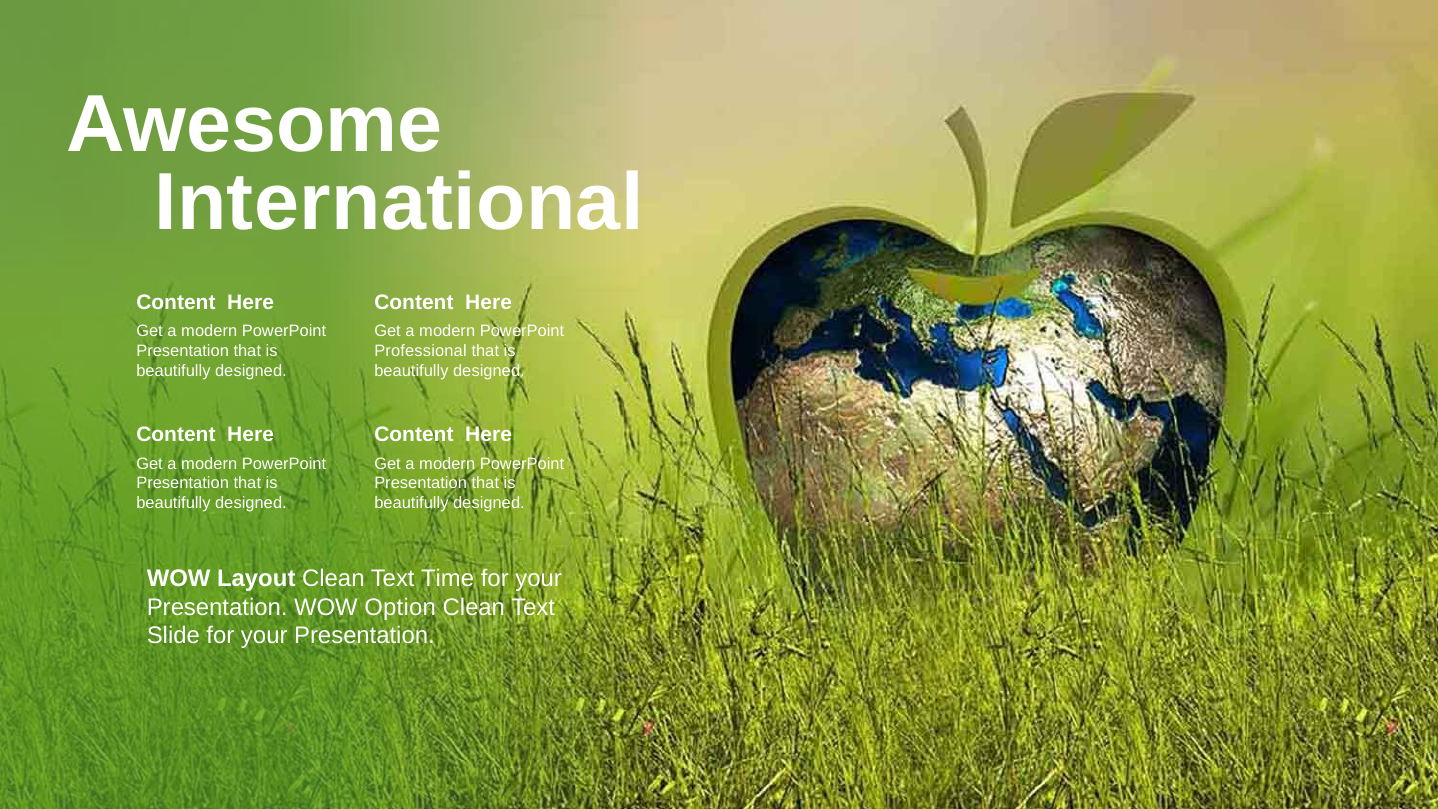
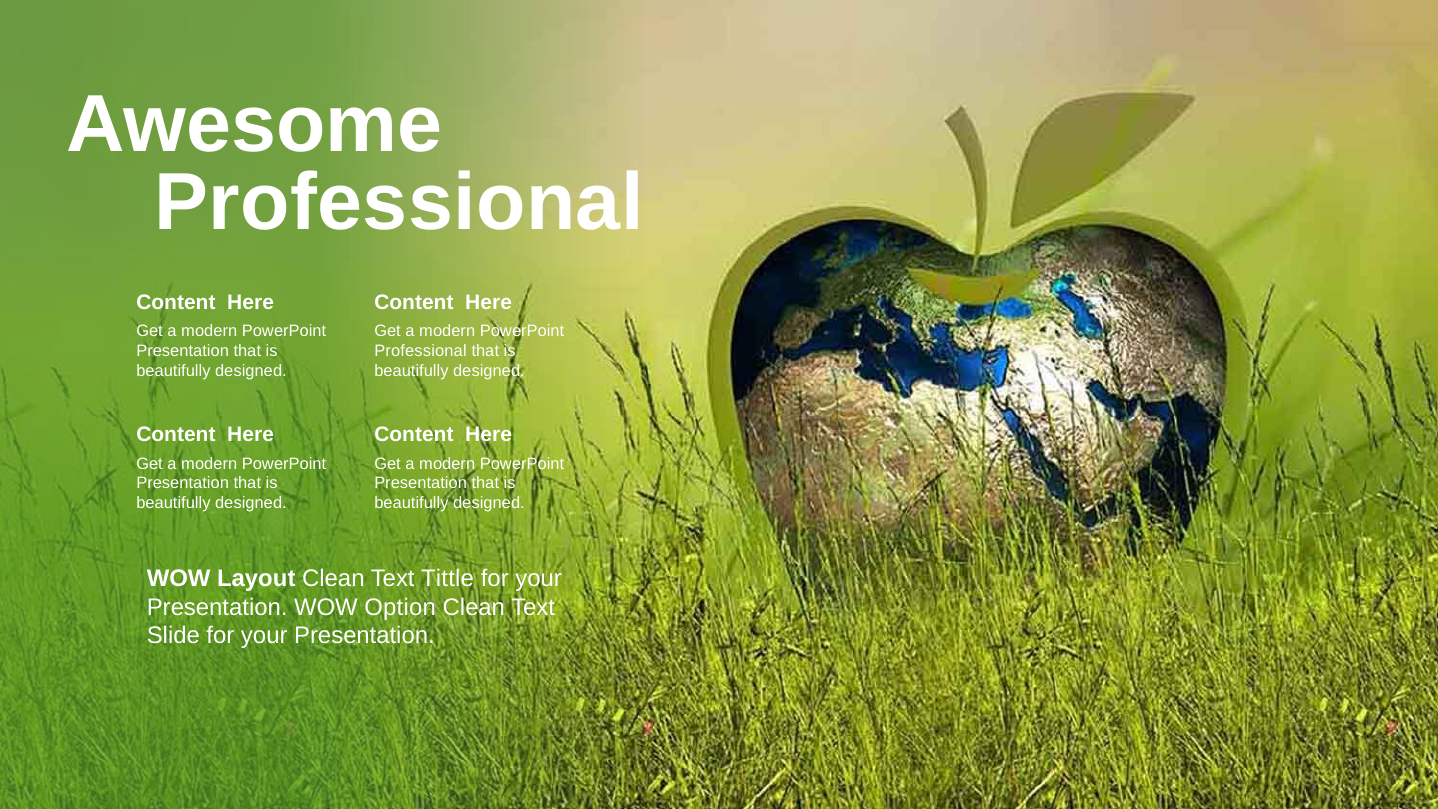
International: International -> Professional (399, 203)
Time: Time -> Tittle (448, 578)
